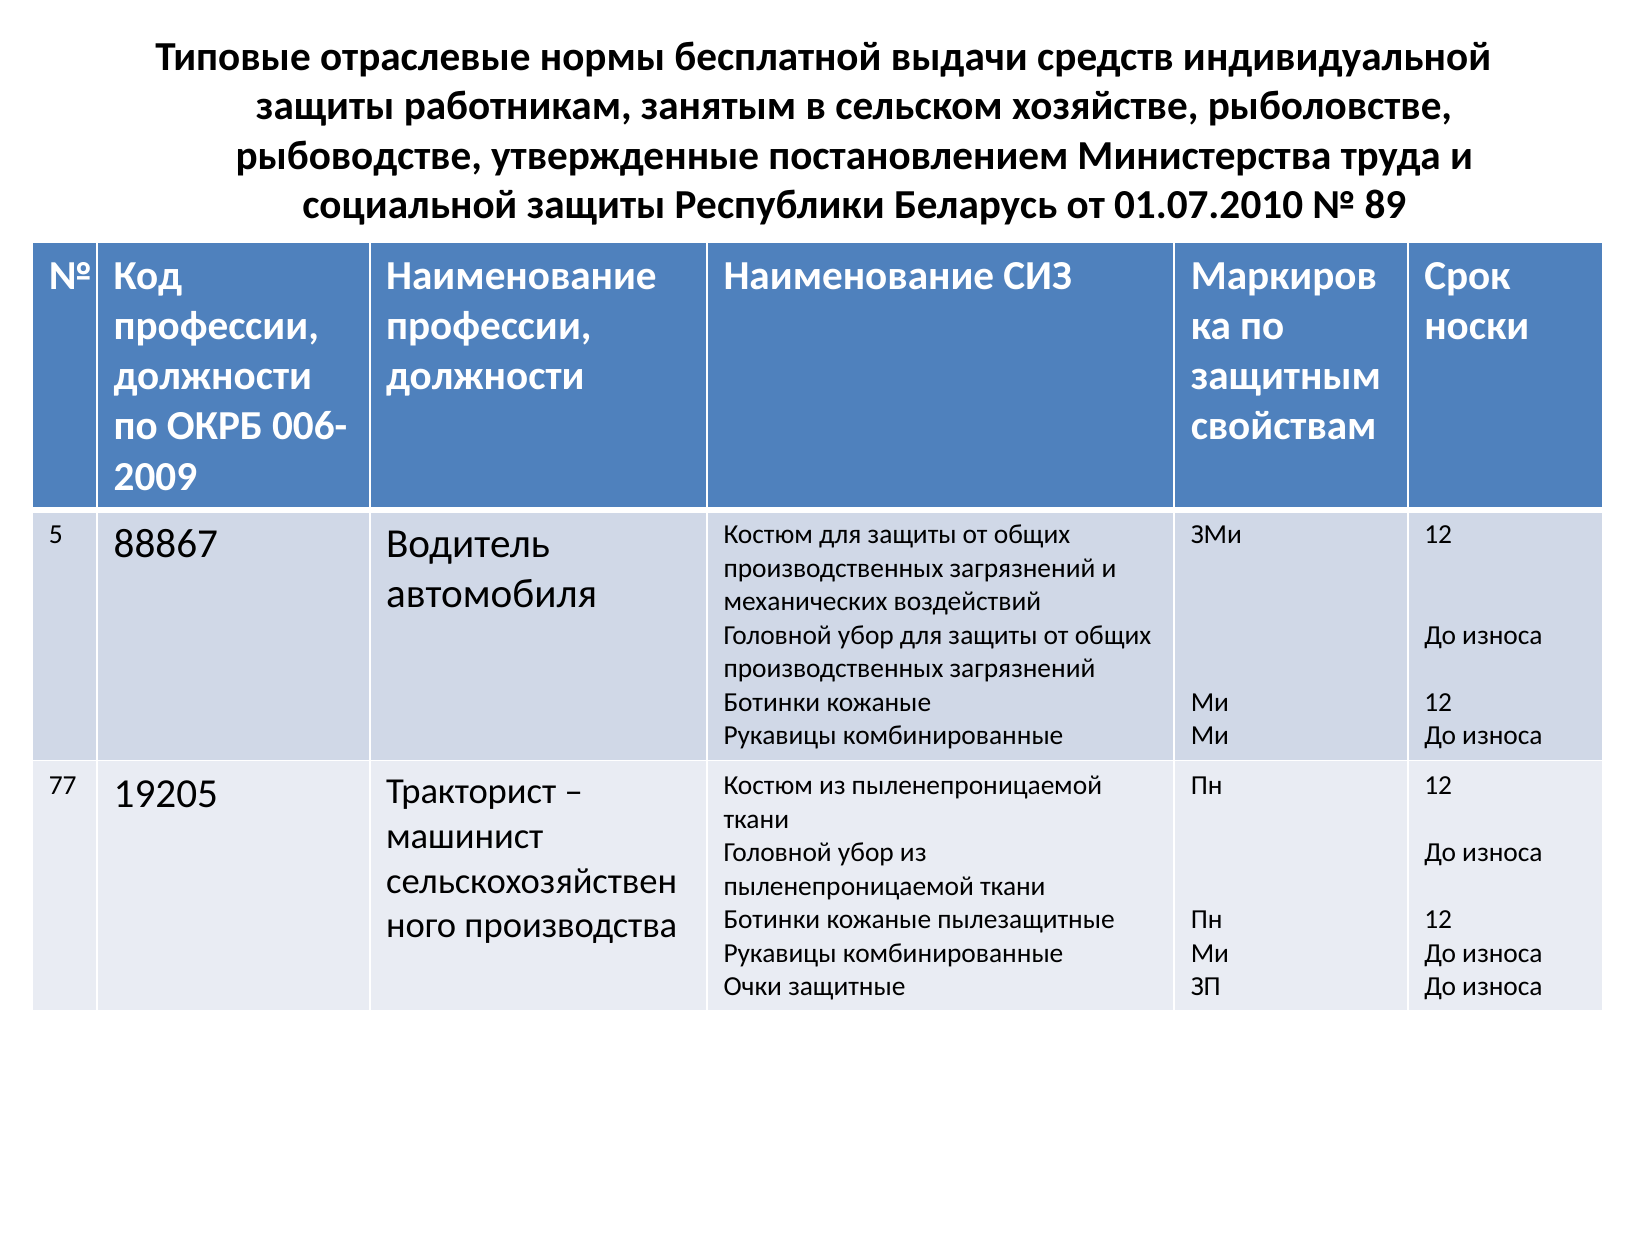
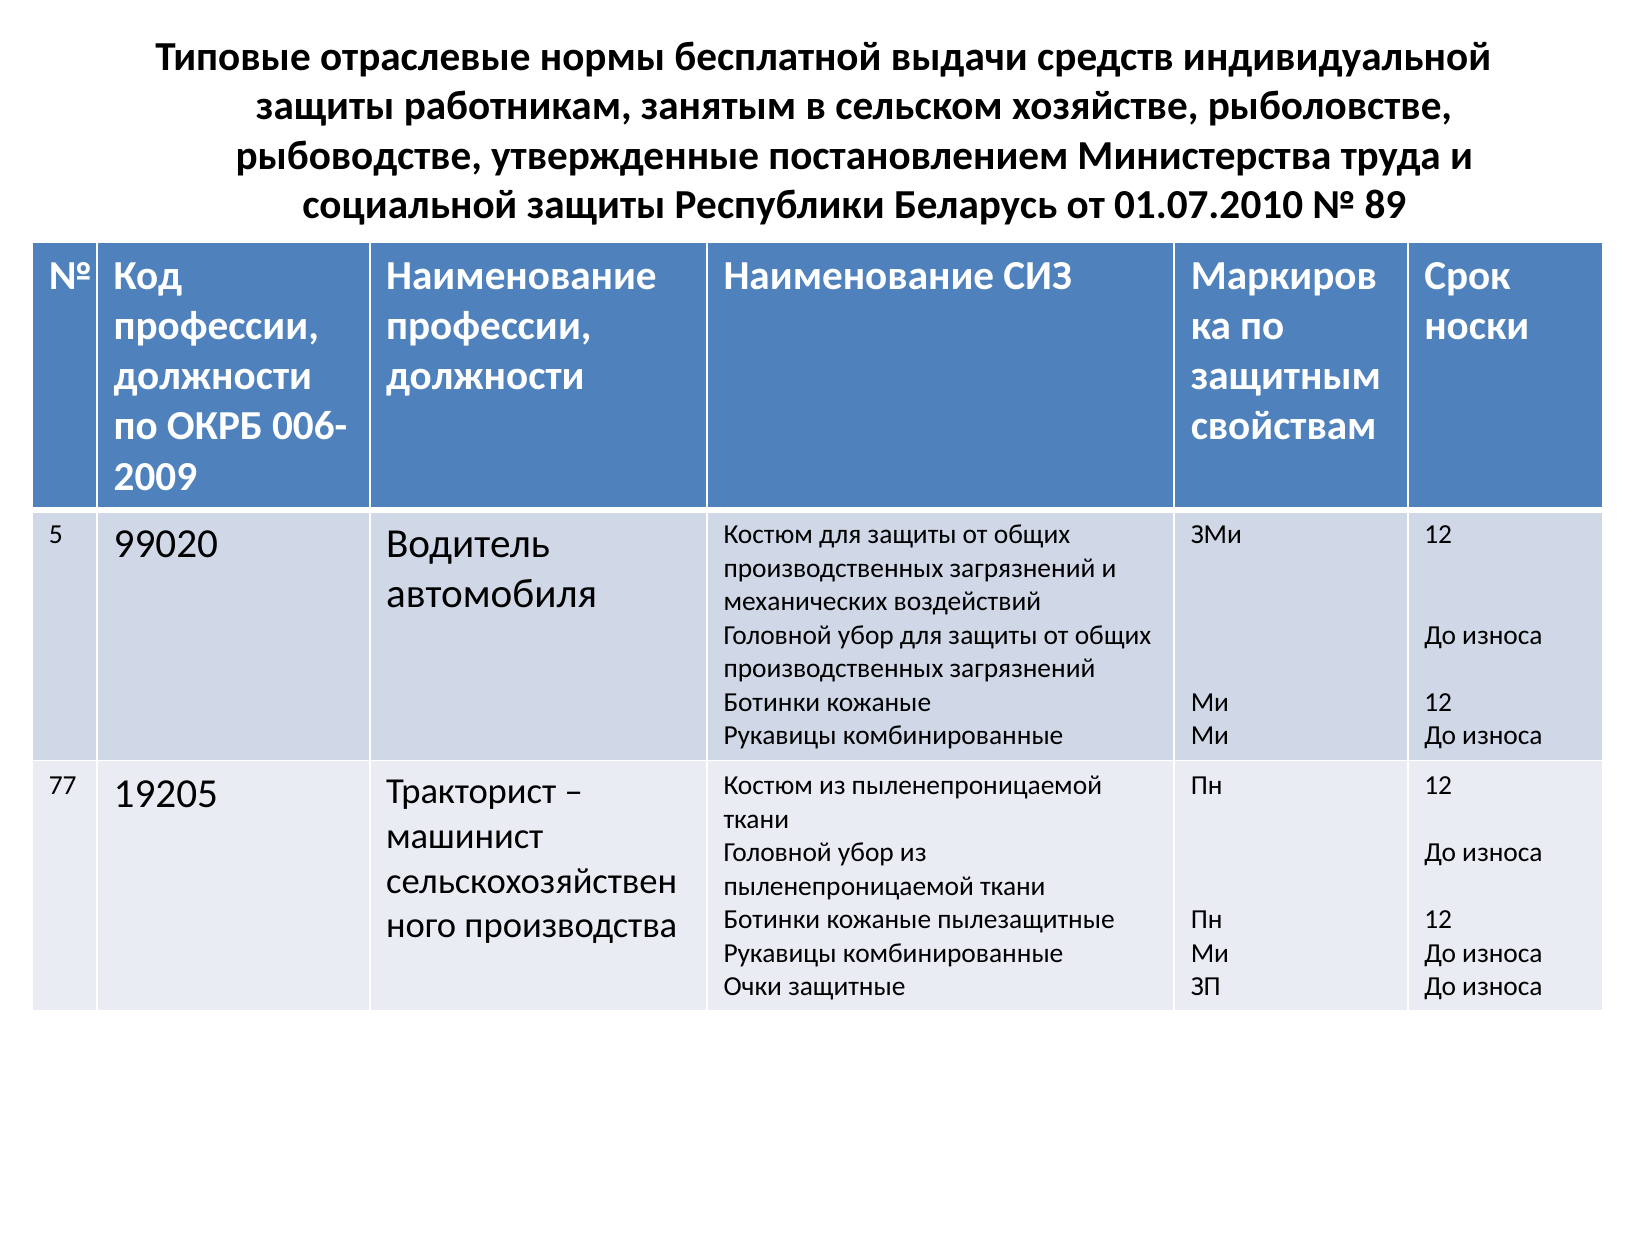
88867: 88867 -> 99020 (166, 543)
